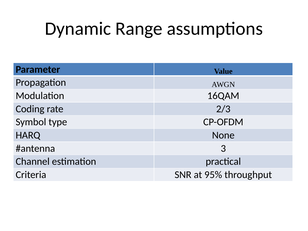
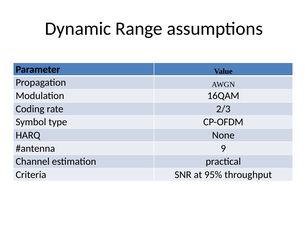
3: 3 -> 9 (223, 148)
